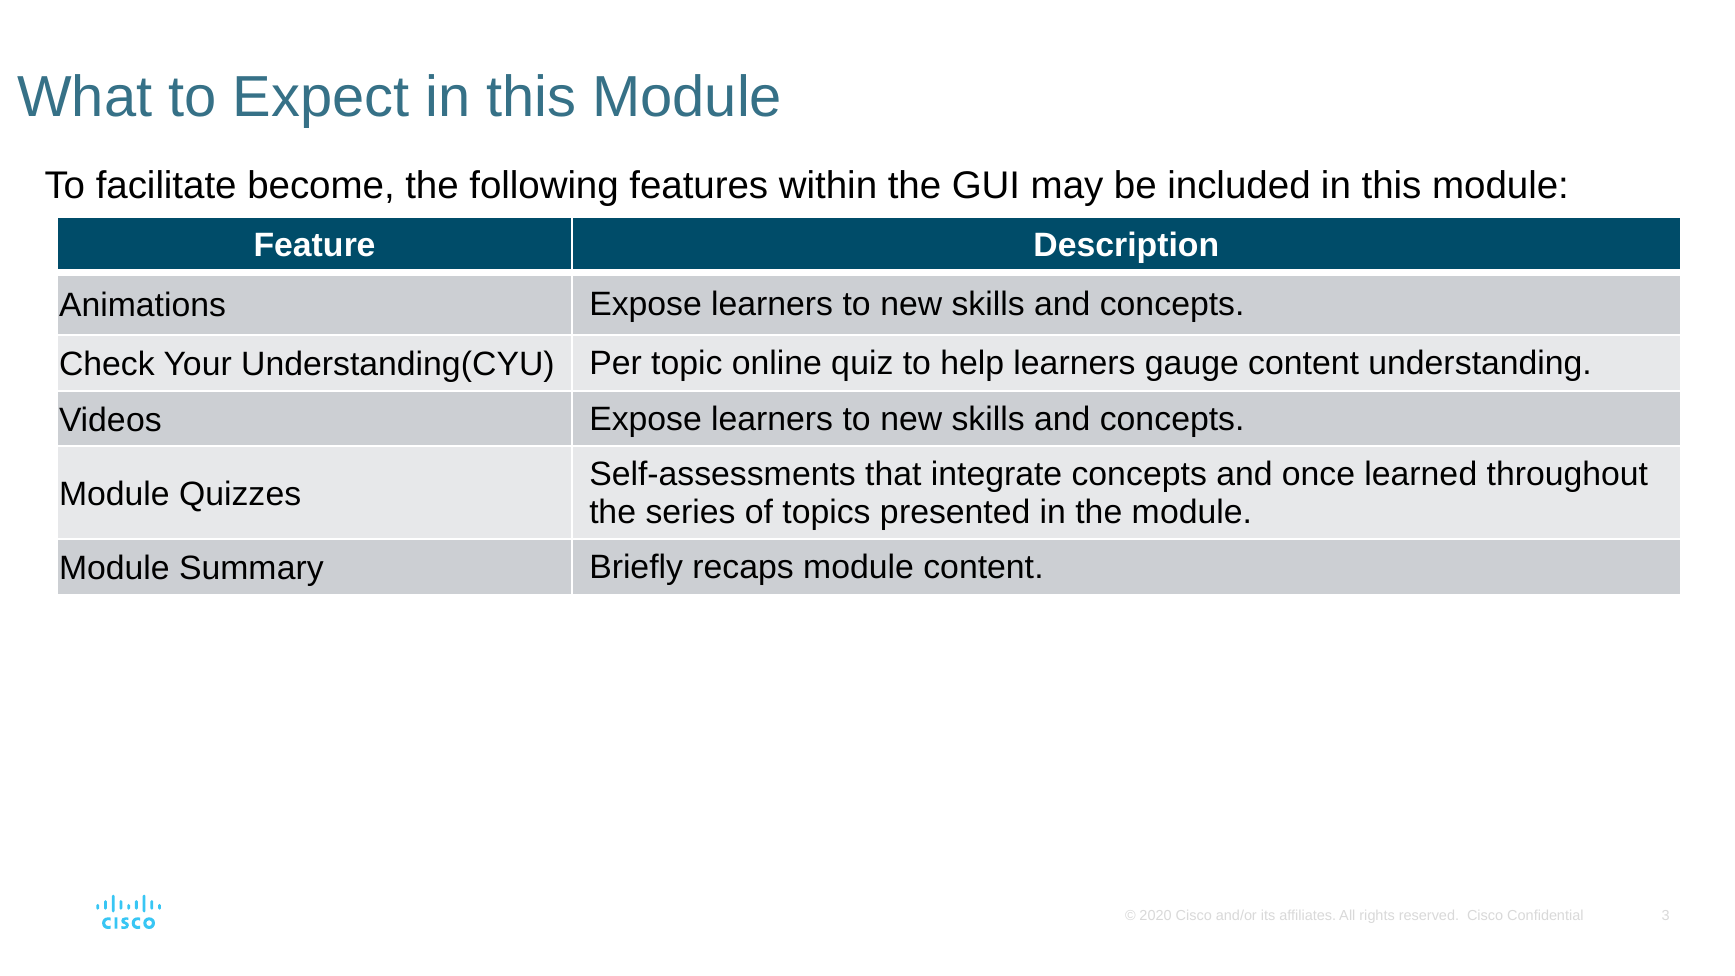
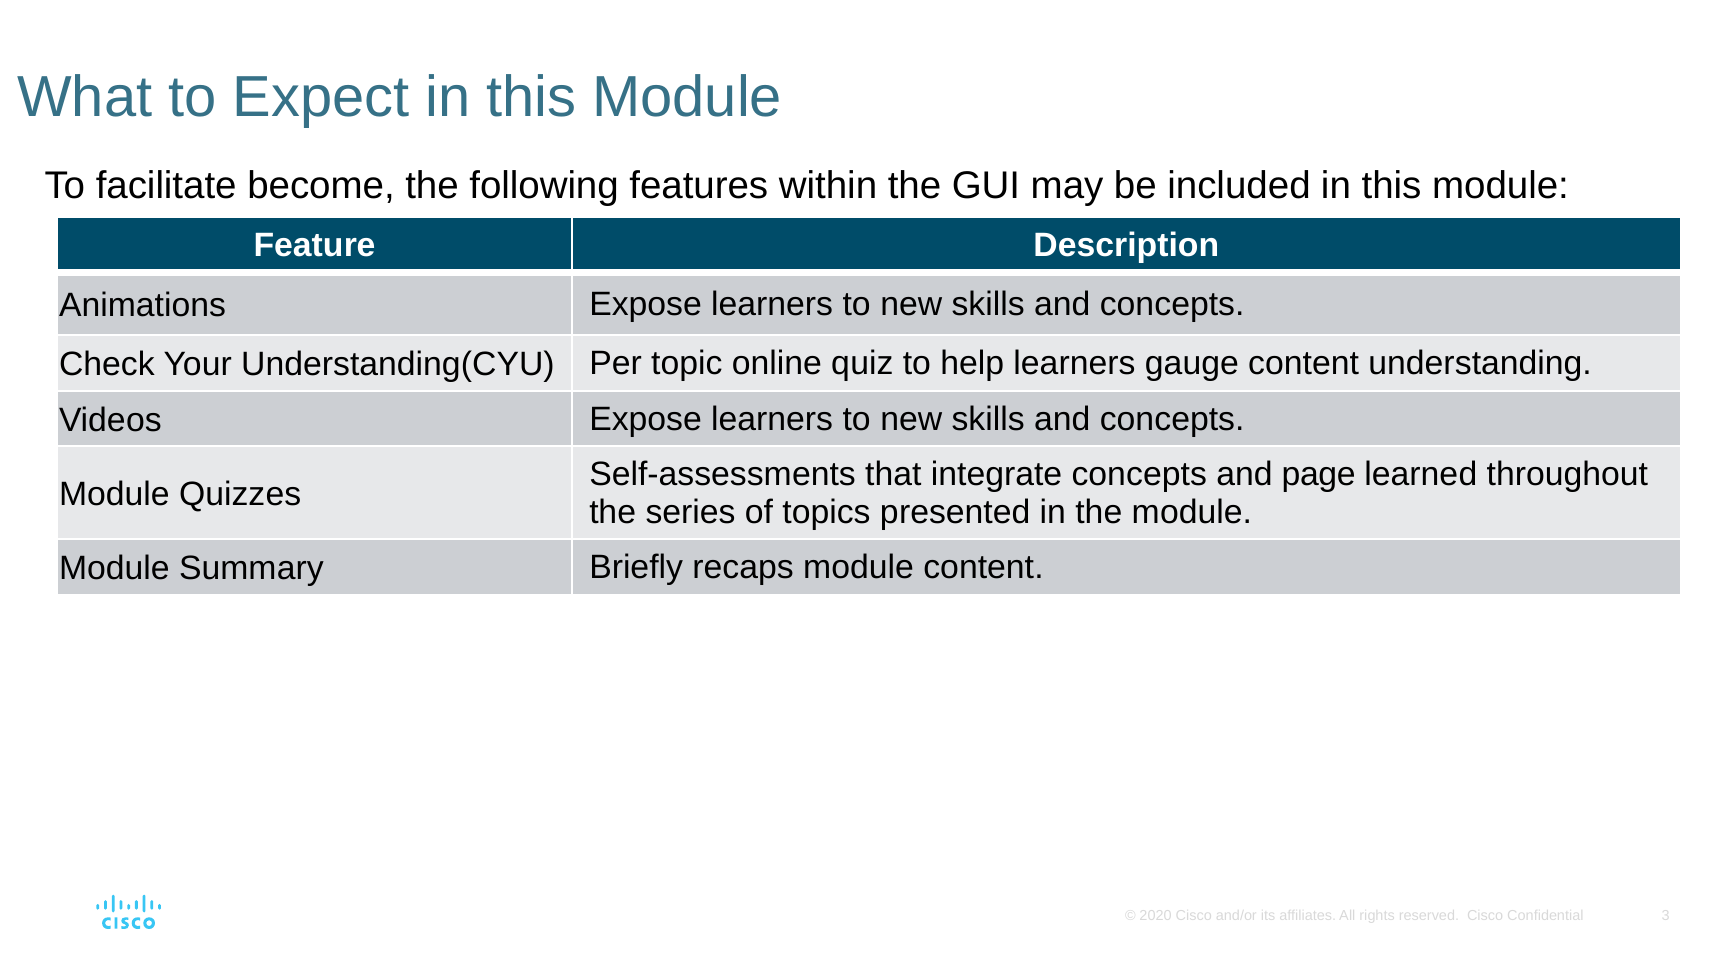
once: once -> page (1319, 474)
